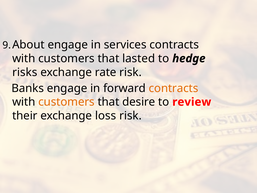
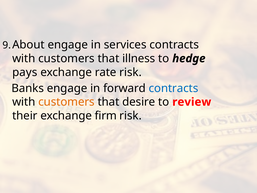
lasted: lasted -> illness (139, 58)
risks: risks -> pays (25, 72)
contracts colour: orange -> blue (174, 88)
loss: loss -> firm (106, 116)
